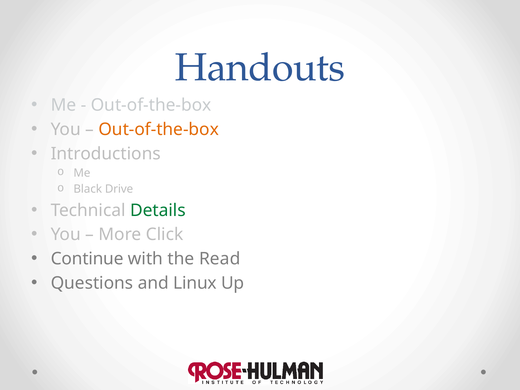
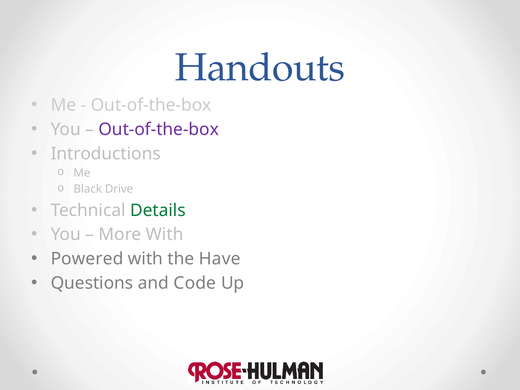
Out-of-the-box colour: orange -> purple (159, 129)
More Click: Click -> With (165, 235)
Continue: Continue -> Powered (87, 259)
Read: Read -> Have (220, 259)
Linux: Linux -> Code (195, 283)
